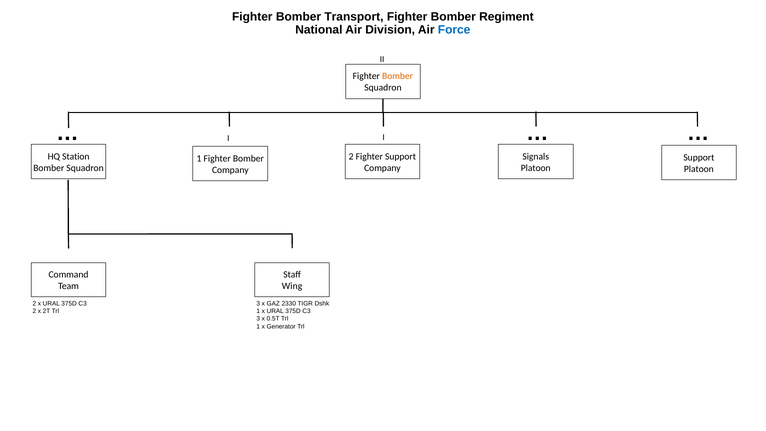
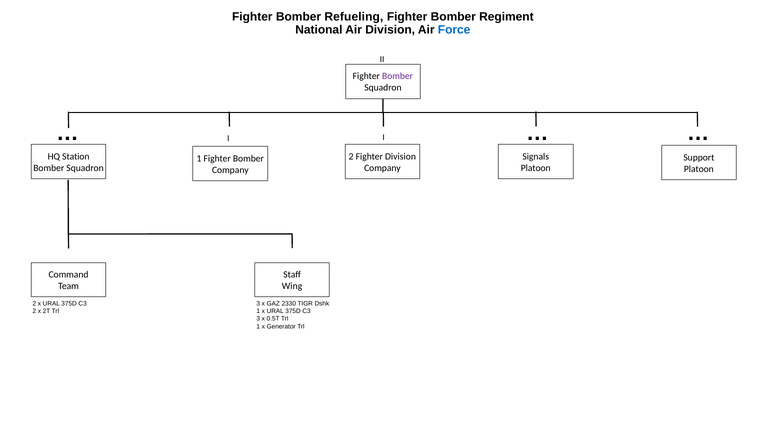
Transport: Transport -> Refueling (354, 17)
Bomber colour: orange -> purple (398, 76)
Fighter Support: Support -> Division (400, 157)
